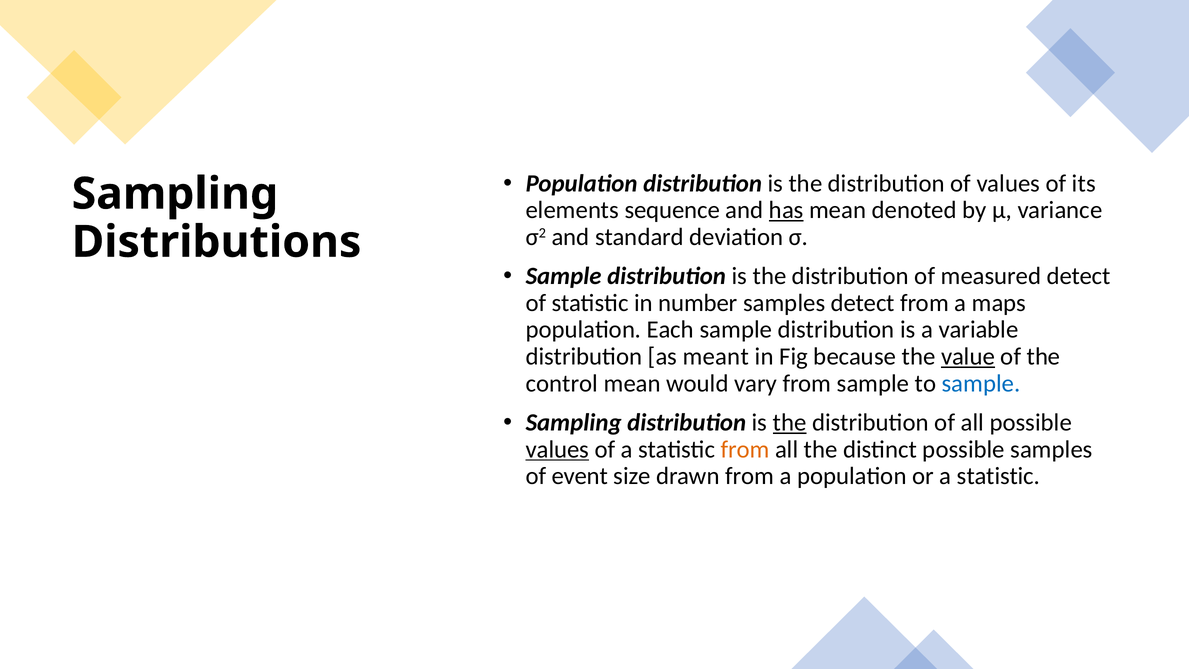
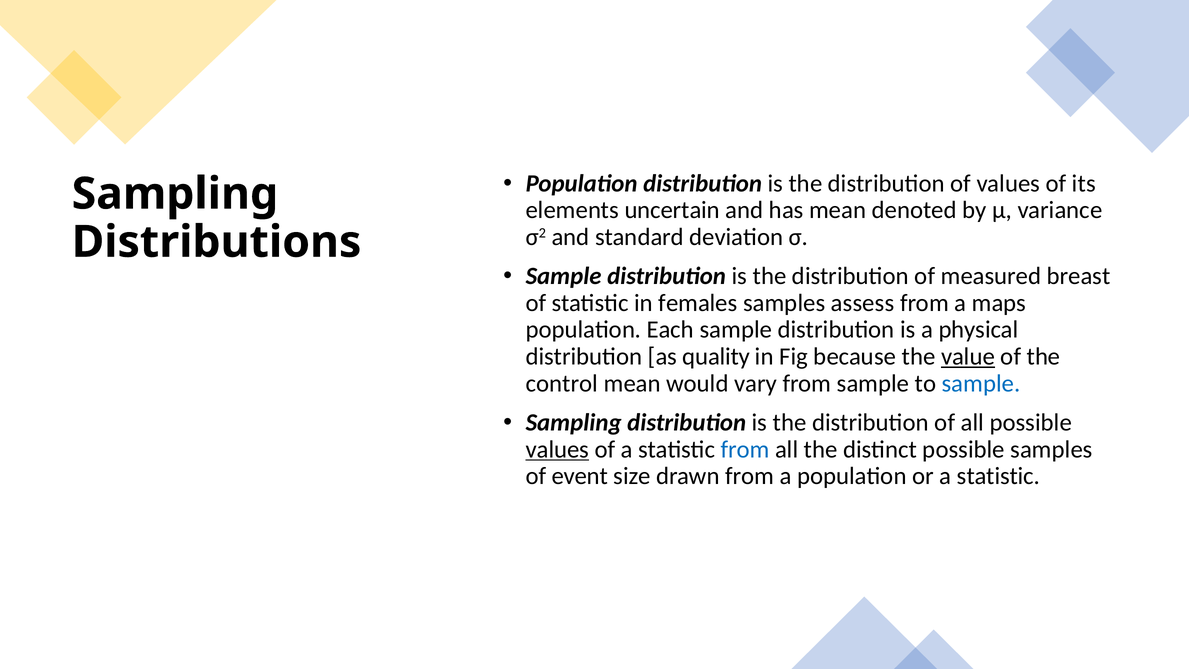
sequence: sequence -> uncertain (672, 210)
has underline: present -> none (786, 210)
measured detect: detect -> breast (1079, 276)
number: number -> females (698, 303)
samples detect: detect -> assess (863, 303)
variable: variable -> physical (978, 330)
meant: meant -> quality (716, 356)
the underline: present -> none (790, 422)
from colour: orange -> blue (745, 449)
